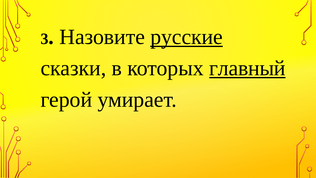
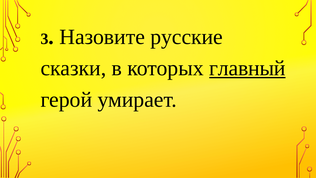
русские underline: present -> none (187, 37)
